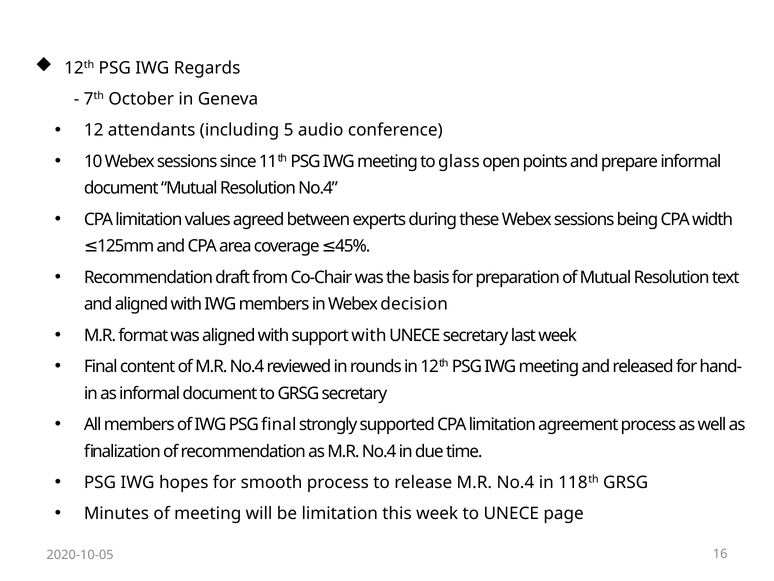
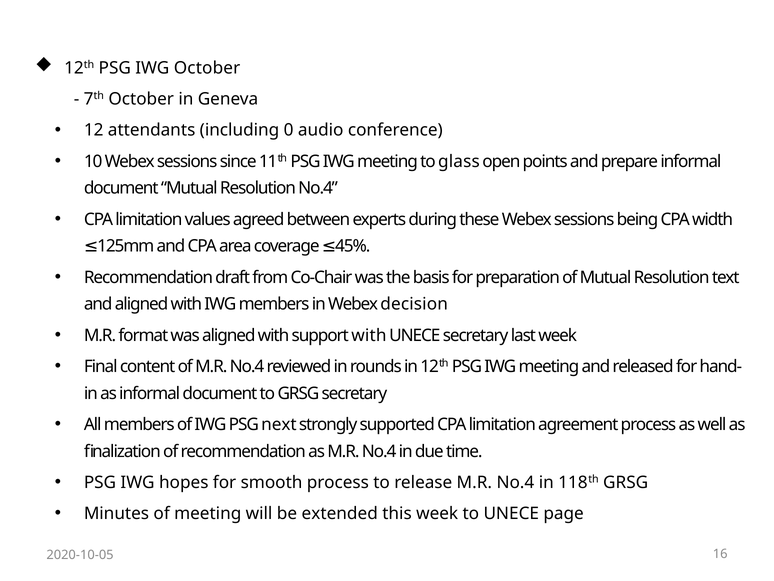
IWG Regards: Regards -> October (207, 68)
5: 5 -> 0 (289, 130)
PSG final: final -> next (279, 424)
be limitation: limitation -> extended (340, 513)
